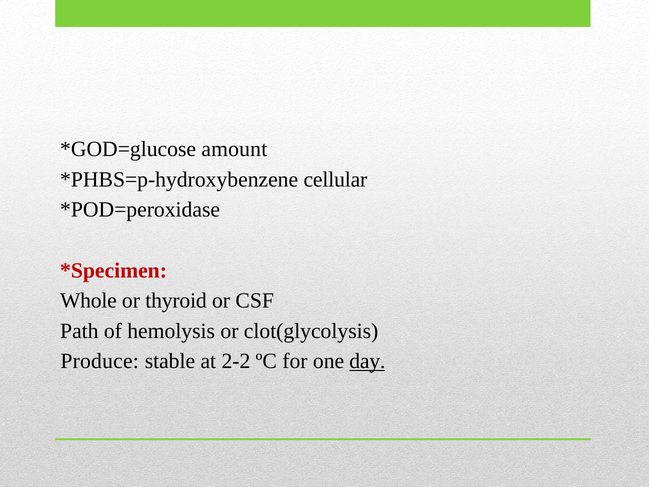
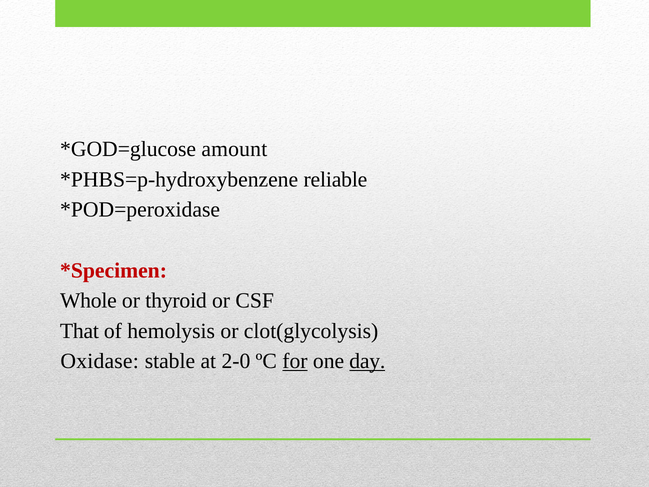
cellular: cellular -> reliable (335, 179)
Path: Path -> That (79, 331)
Produce: Produce -> Oxidase (100, 361)
2-2: 2-2 -> 2-0 (236, 361)
for underline: none -> present (295, 361)
